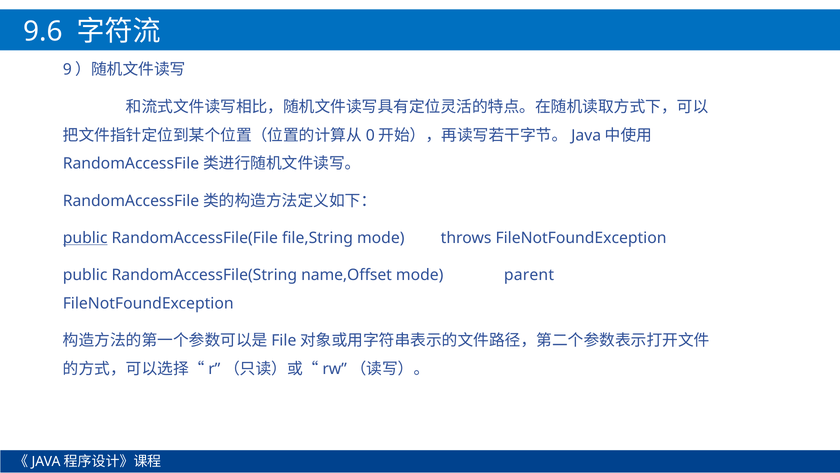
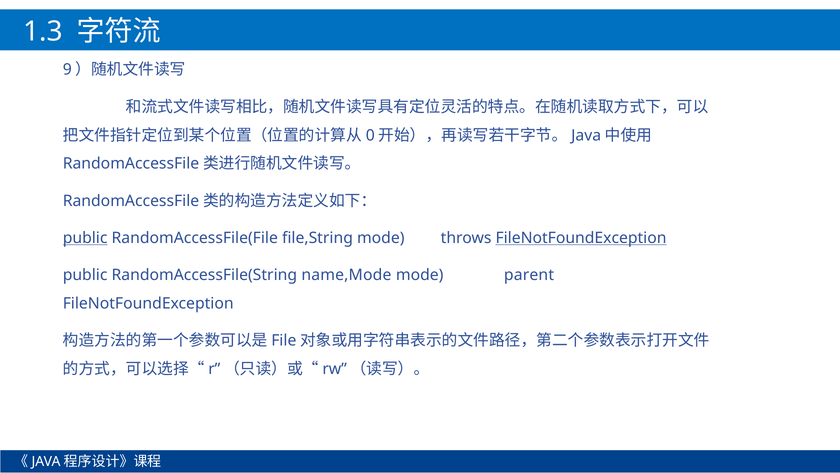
9.6: 9.6 -> 1.3 (43, 32)
FileNotFoundException underline: none -> present (581, 238)
name,Offset: name,Offset -> name,Mode (346, 275)
